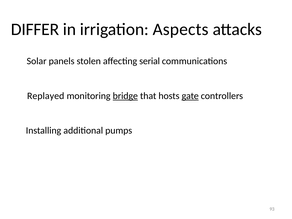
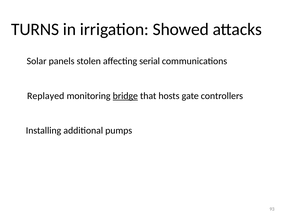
DIFFER: DIFFER -> TURNS (35, 29)
Aspects: Aspects -> Showed (181, 29)
gate underline: present -> none (190, 96)
